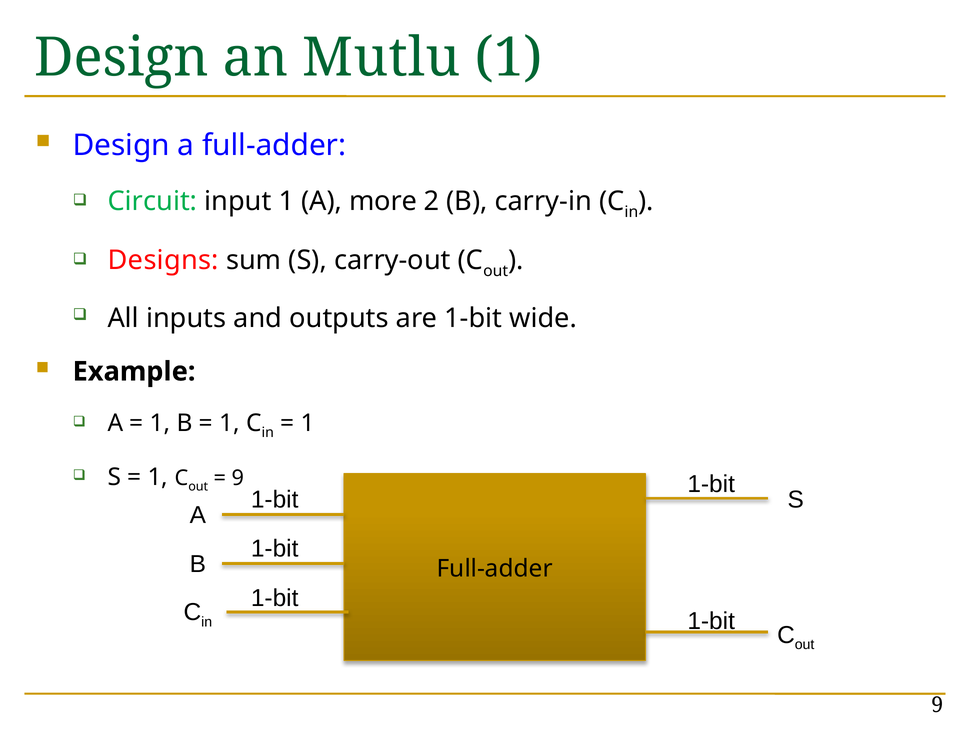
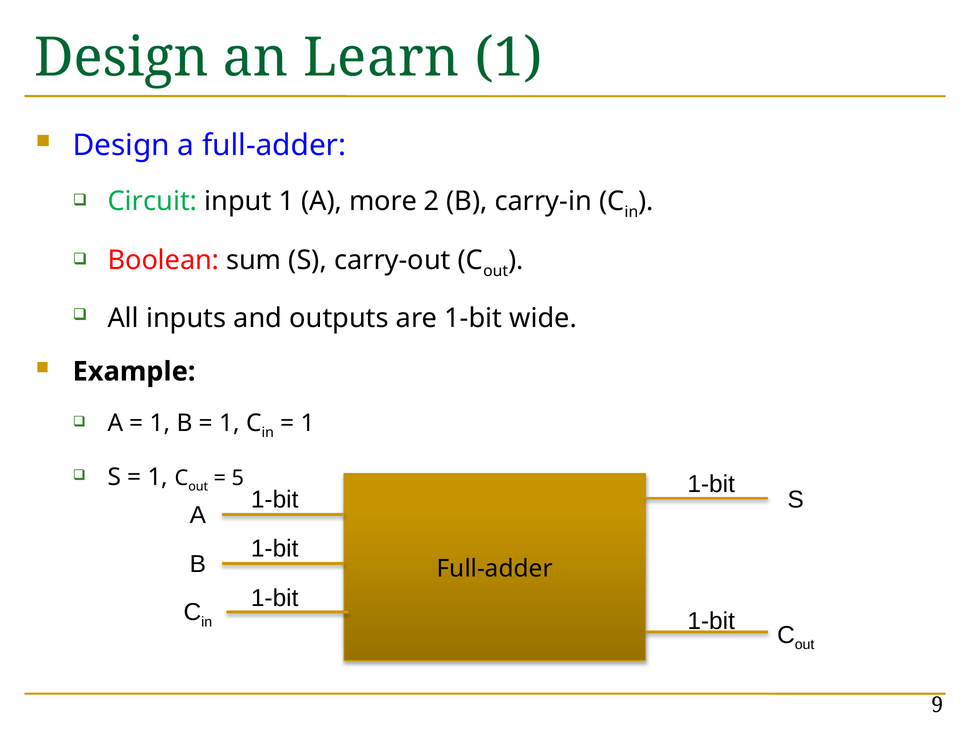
Mutlu: Mutlu -> Learn (381, 58)
Designs: Designs -> Boolean (163, 260)
9: 9 -> 5 (238, 478)
